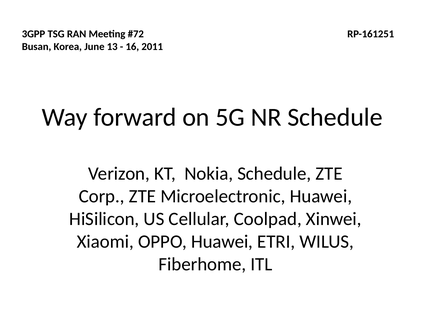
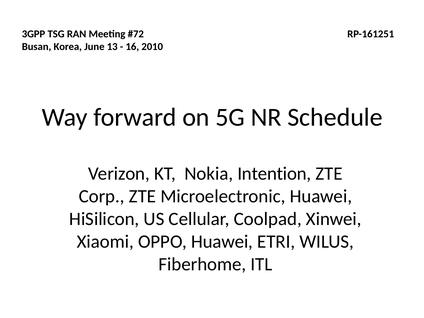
2011: 2011 -> 2010 (152, 47)
Nokia Schedule: Schedule -> Intention (274, 174)
